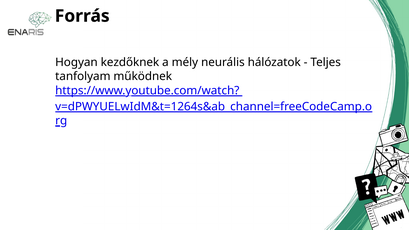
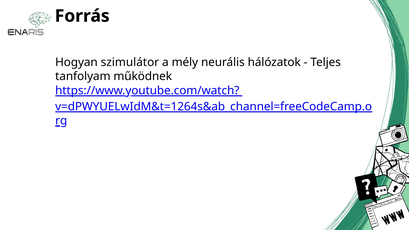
kezdőknek: kezdőknek -> szimulátor (130, 62)
